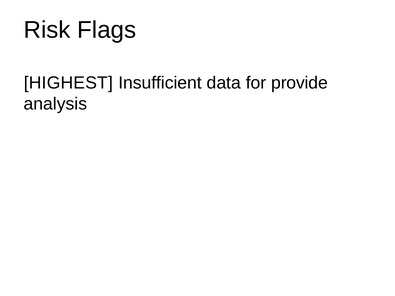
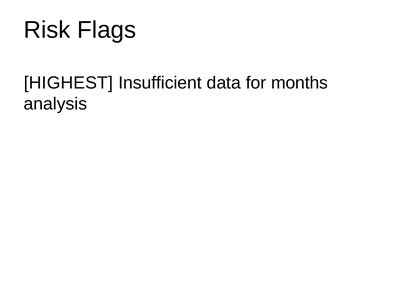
provide: provide -> months (300, 83)
